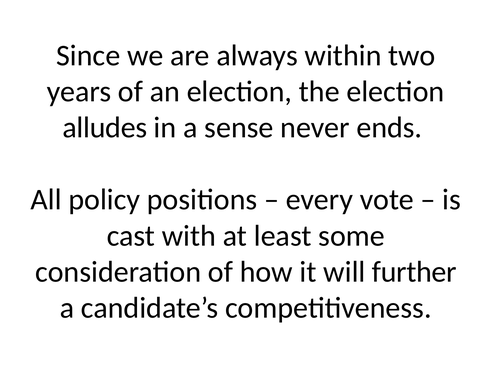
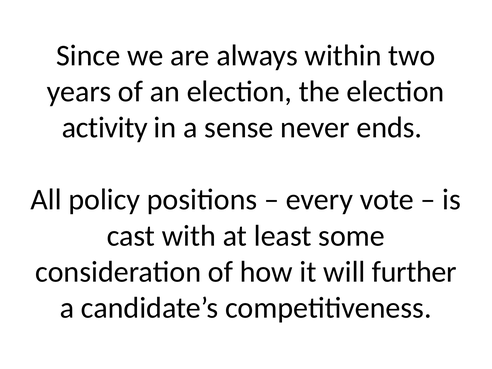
alludes: alludes -> activity (105, 128)
